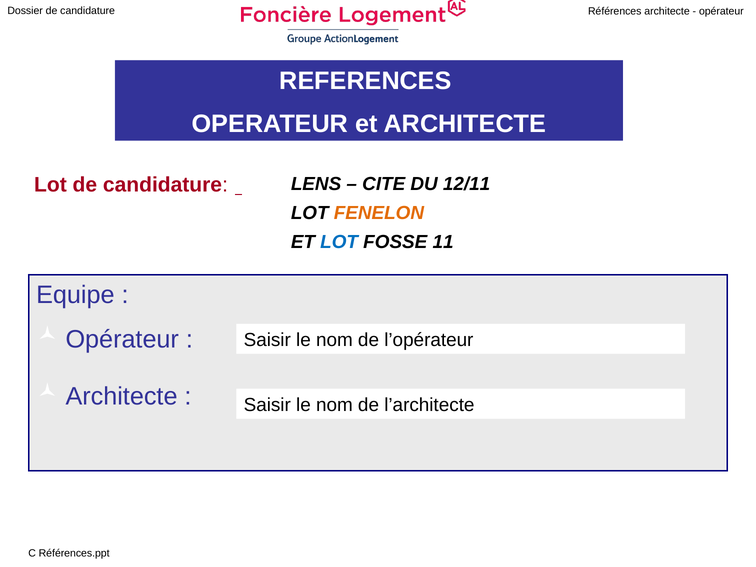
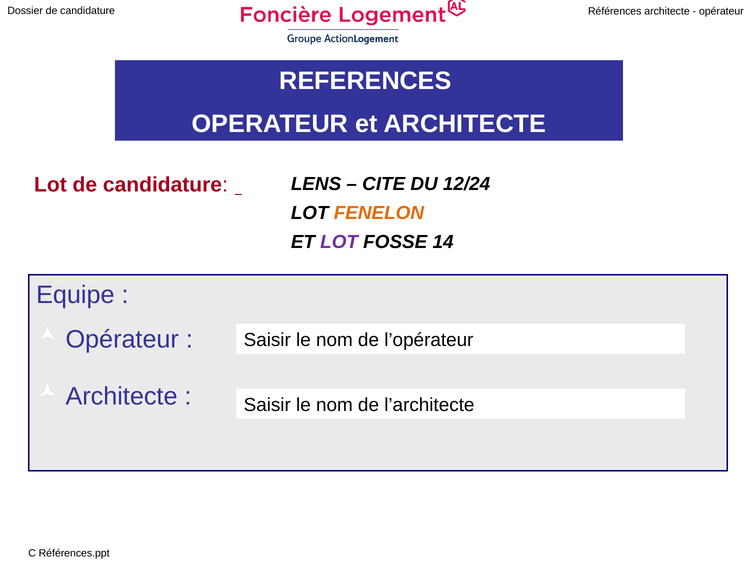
12/11: 12/11 -> 12/24 (467, 184)
LOT colour: blue -> purple (339, 242)
11: 11 -> 14 (443, 242)
